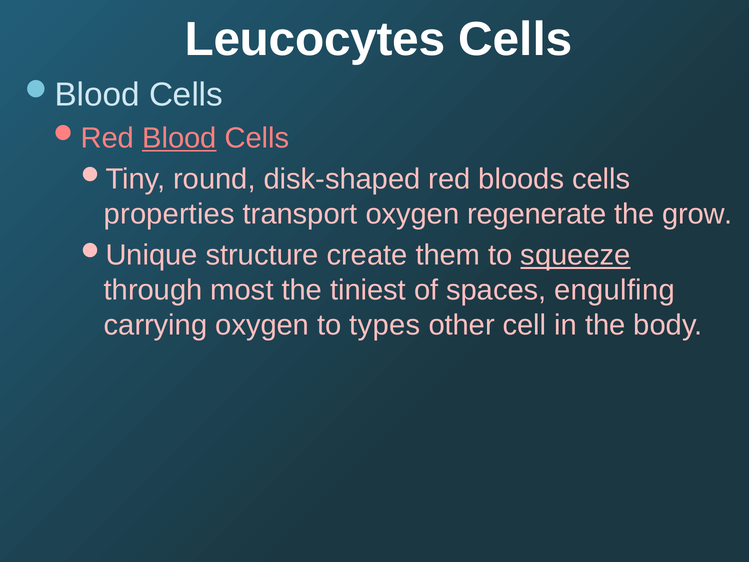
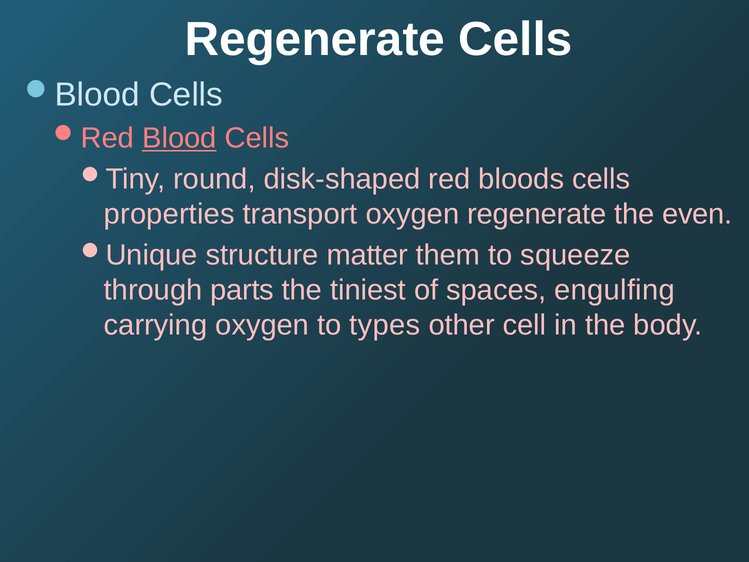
Leucocytes: Leucocytes -> Regenerate (315, 39)
grow: grow -> even (697, 214)
create: create -> matter (367, 255)
squeeze underline: present -> none (575, 255)
most: most -> parts (242, 290)
